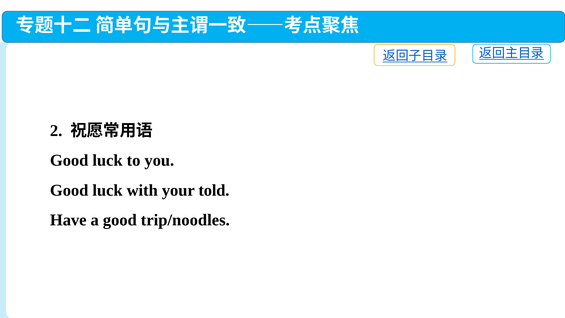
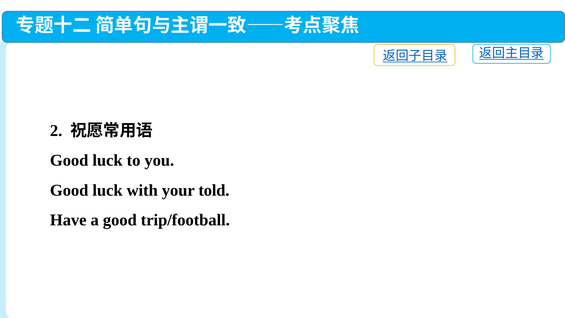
trip/noodles: trip/noodles -> trip/football (185, 220)
